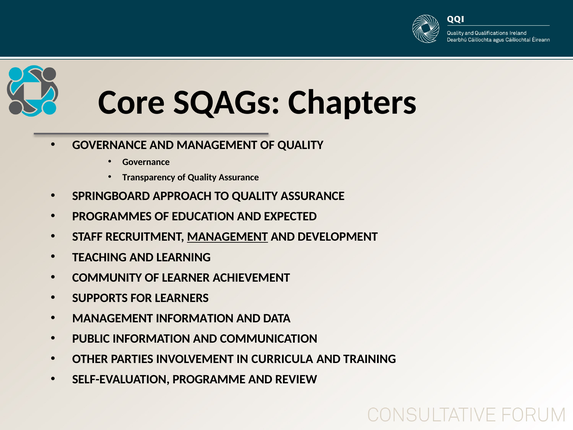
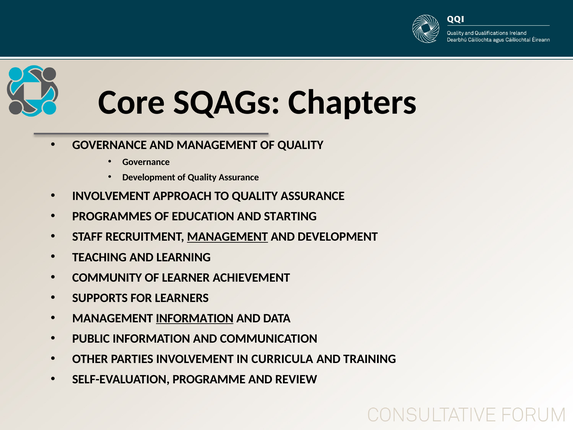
Transparency: Transparency -> Development (149, 177)
SPRINGBOARD: SPRINGBOARD -> INVOLVEMENT (111, 196)
EXPECTED: EXPECTED -> STARTING (290, 216)
INFORMATION underline: none -> present (195, 318)
